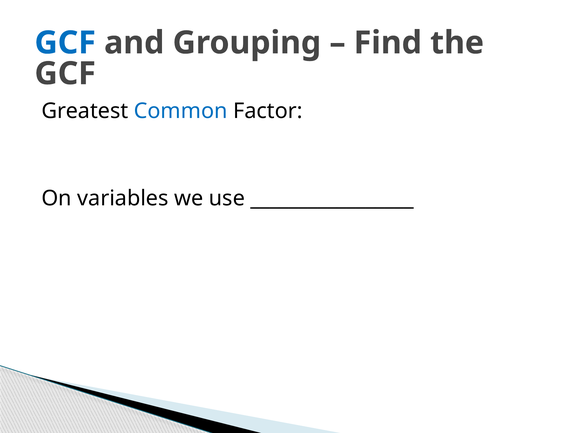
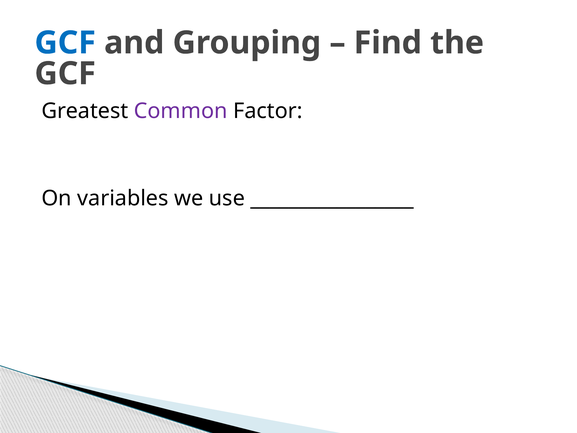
Common colour: blue -> purple (181, 111)
